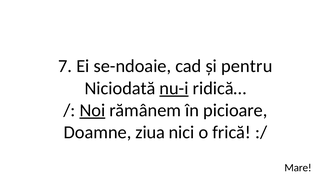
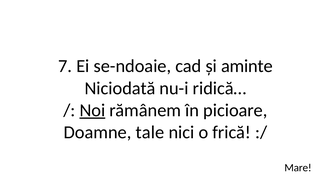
pentru: pentru -> aminte (247, 66)
nu-i underline: present -> none (174, 88)
ziua: ziua -> tale (150, 132)
